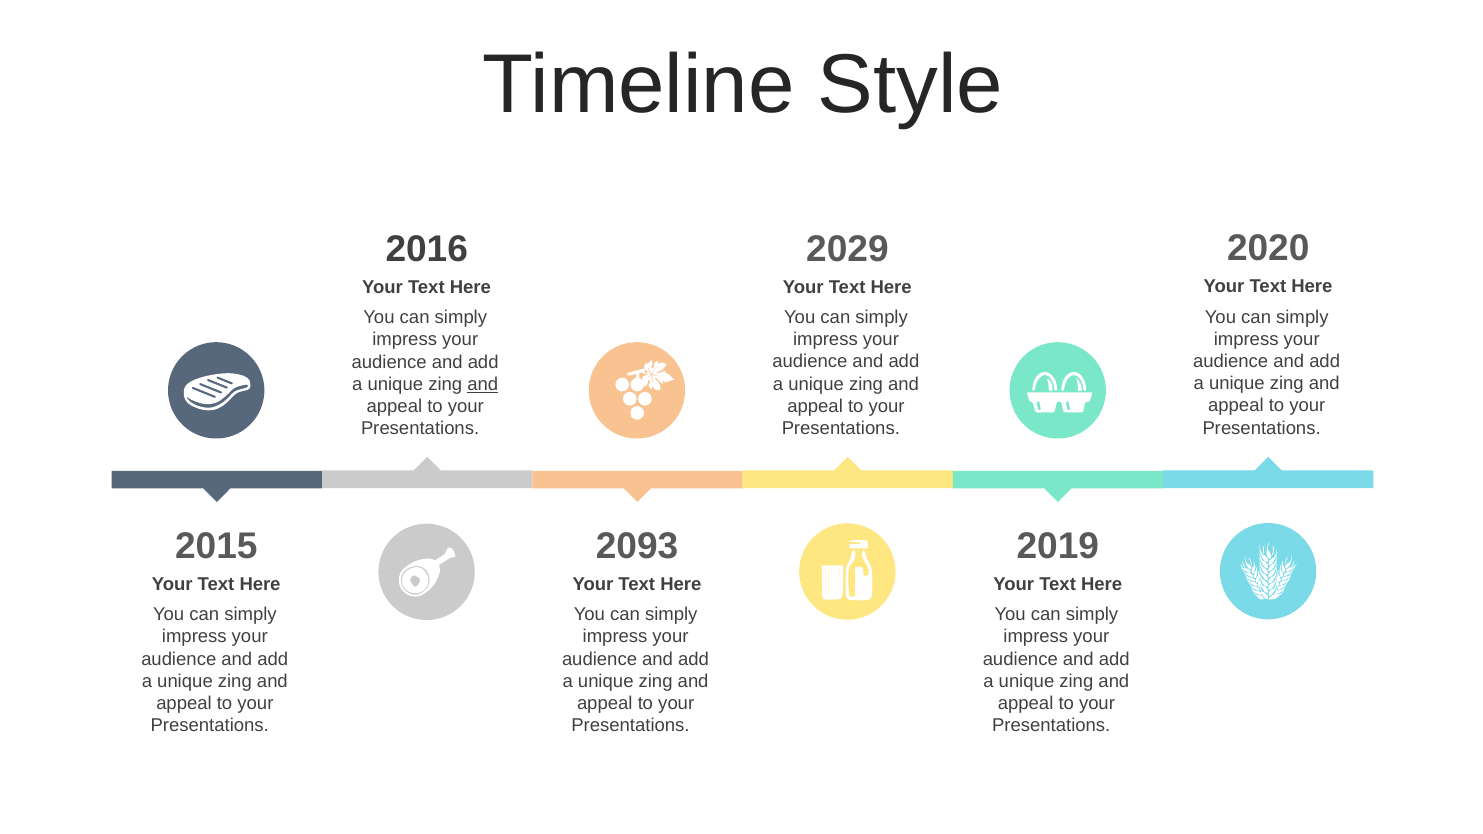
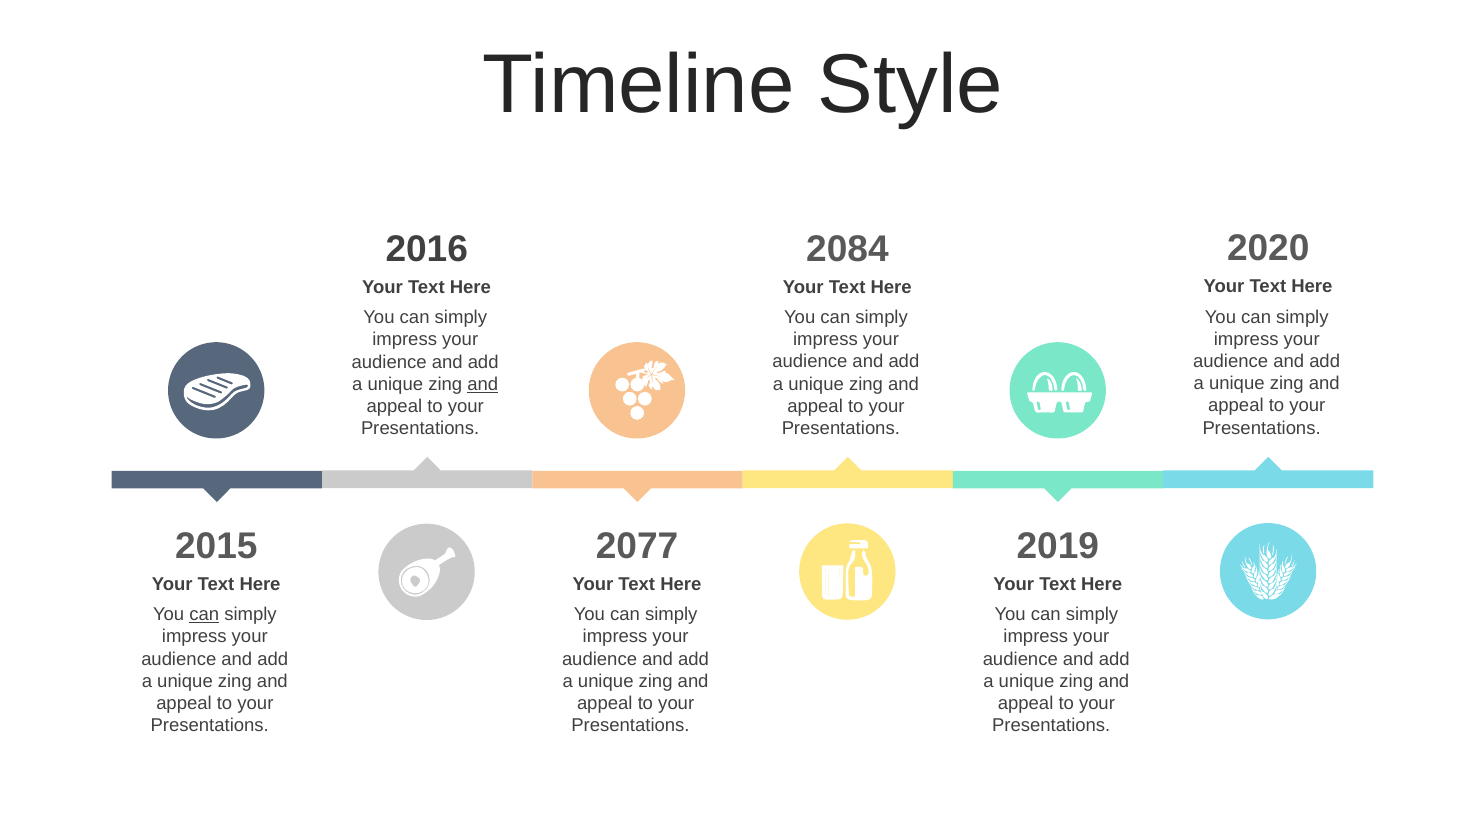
2029: 2029 -> 2084 (847, 249)
2093: 2093 -> 2077 (637, 546)
can underline: none -> present (204, 615)
